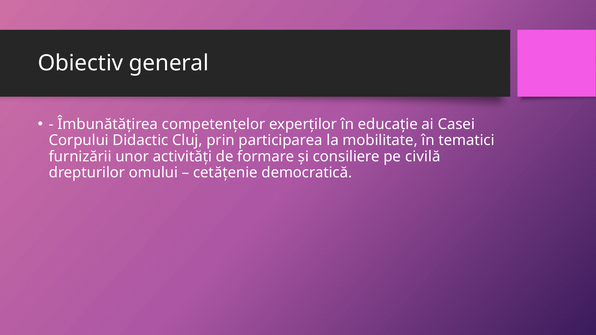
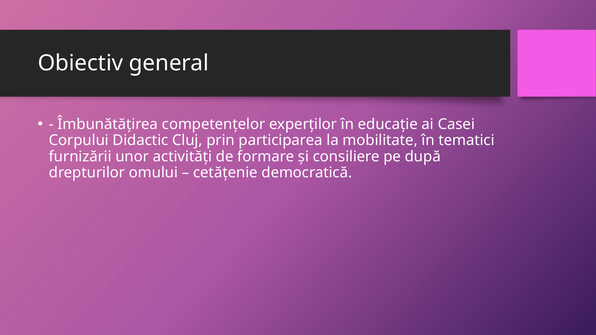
civilă: civilă -> după (423, 157)
